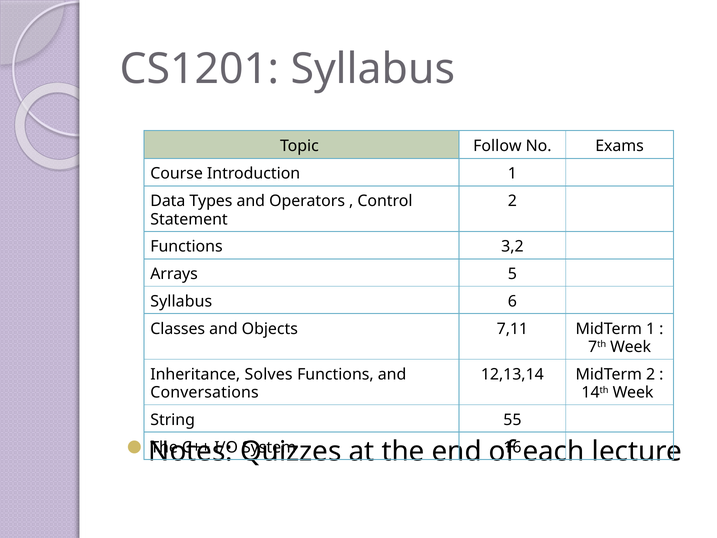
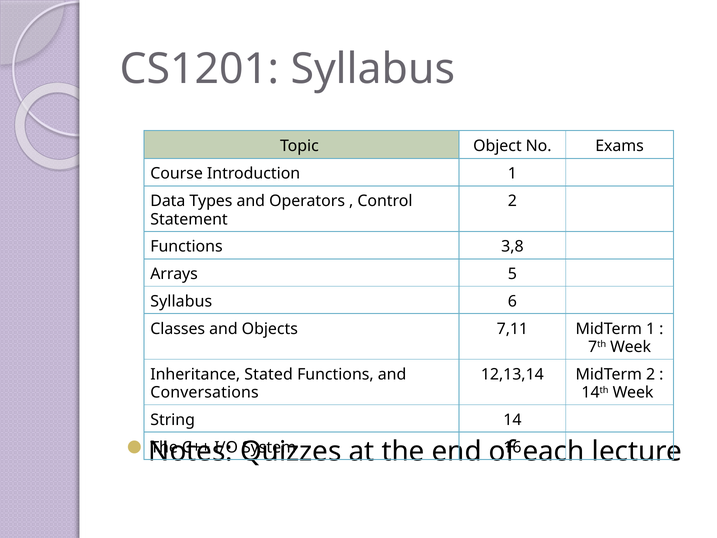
Follow: Follow -> Object (497, 146)
3,2: 3,2 -> 3,8 (512, 247)
Solves: Solves -> Stated (269, 374)
55: 55 -> 14 (512, 420)
